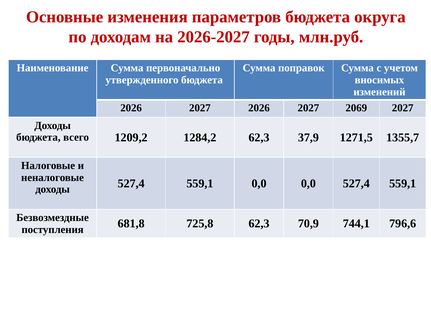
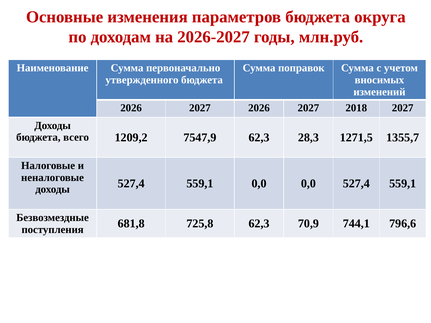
2069: 2069 -> 2018 (356, 108)
1284,2: 1284,2 -> 7547,9 (200, 138)
37,9: 37,9 -> 28,3 (308, 138)
